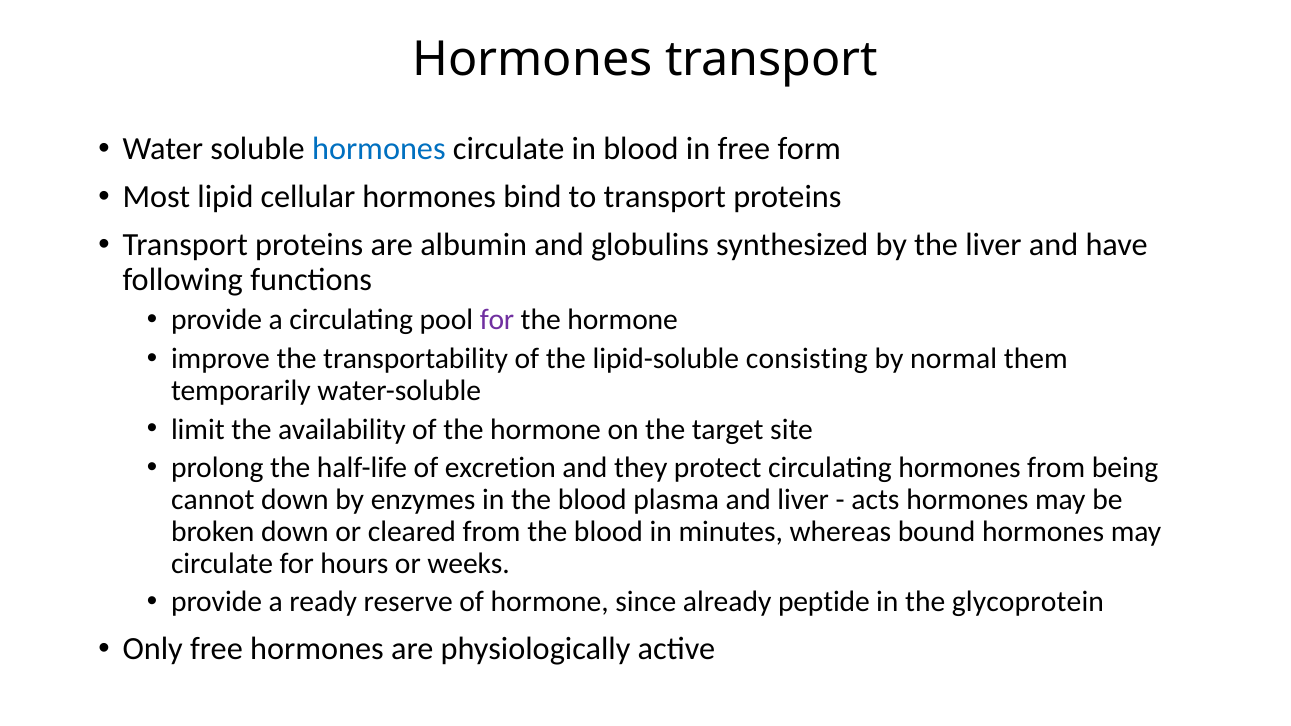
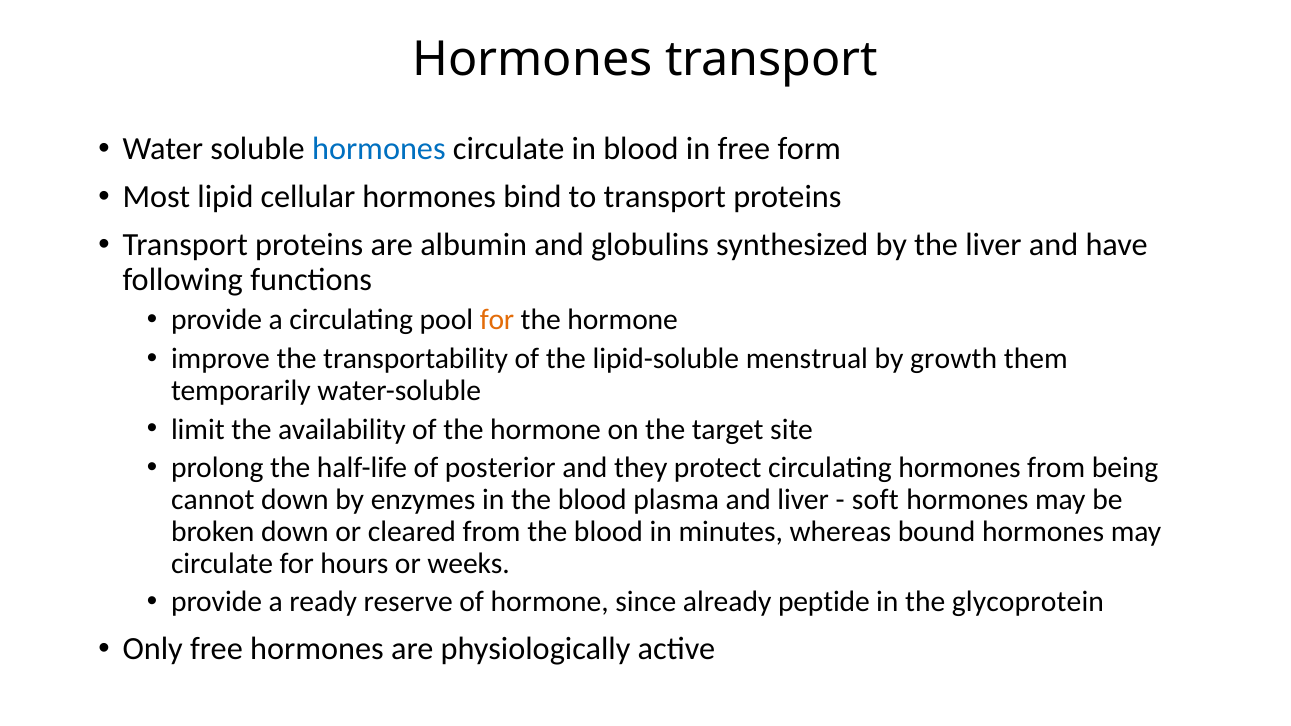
for colour: purple -> orange (497, 320)
consisting: consisting -> menstrual (807, 359)
normal: normal -> growth (954, 359)
excretion: excretion -> posterior (500, 468)
acts: acts -> soft (875, 500)
